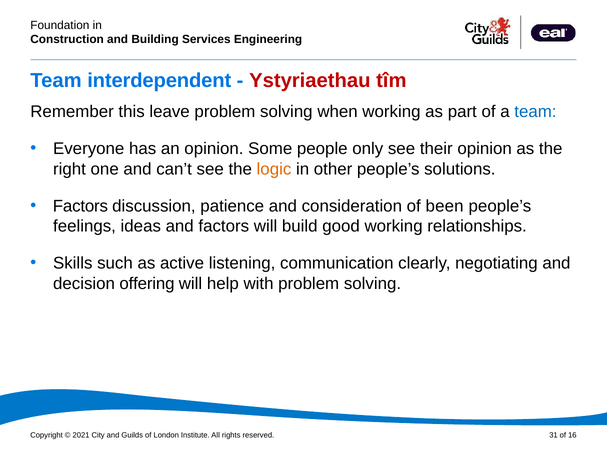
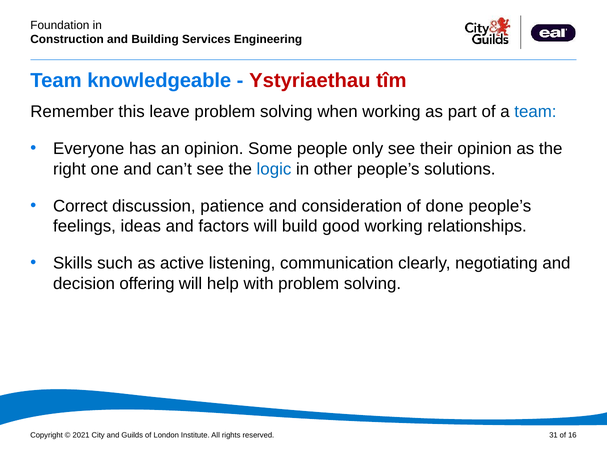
interdependent: interdependent -> knowledgeable (159, 80)
logic colour: orange -> blue (274, 169)
Factors: Factors -> Correct (80, 206)
been: been -> done (445, 206)
